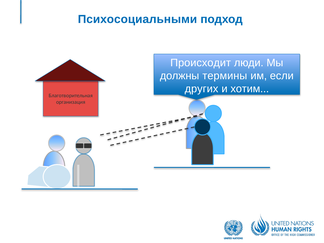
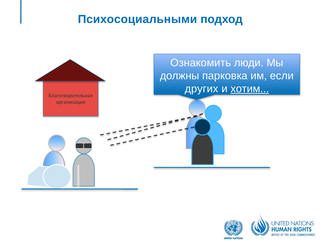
Происходит: Происходит -> Ознакомить (201, 63)
термины: термины -> парковка (225, 76)
хотим underline: none -> present (250, 89)
